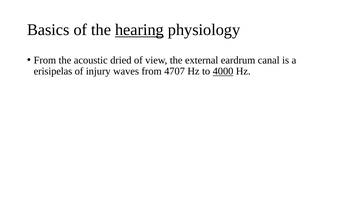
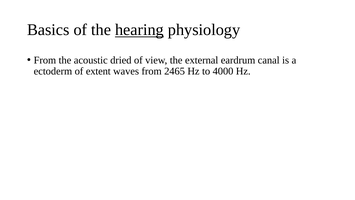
erisipelas: erisipelas -> ectoderm (53, 71)
injury: injury -> extent (98, 71)
4707: 4707 -> 2465 (175, 71)
4000 underline: present -> none (223, 71)
